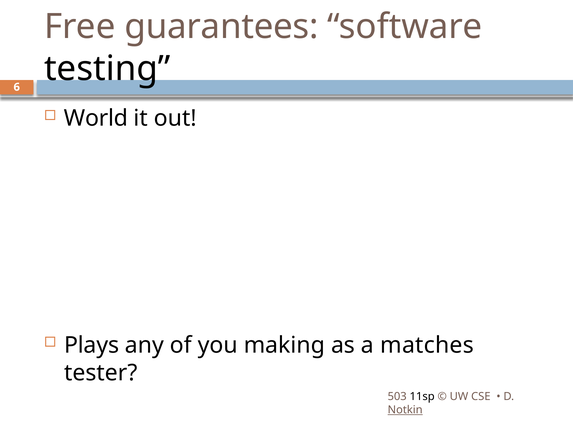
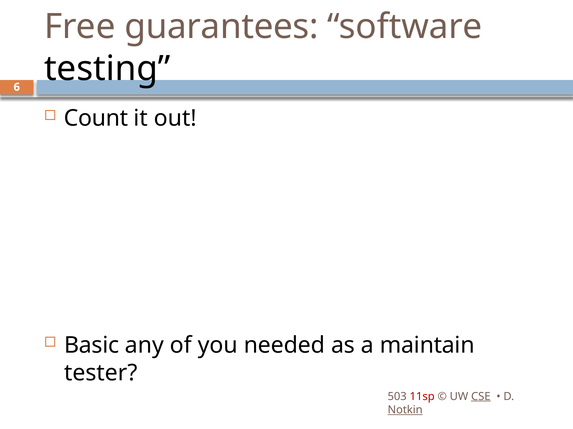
World: World -> Count (96, 119)
Plays: Plays -> Basic (92, 346)
making: making -> needed (284, 346)
matches: matches -> maintain (427, 346)
11sp colour: black -> red (422, 397)
CSE underline: none -> present (481, 397)
